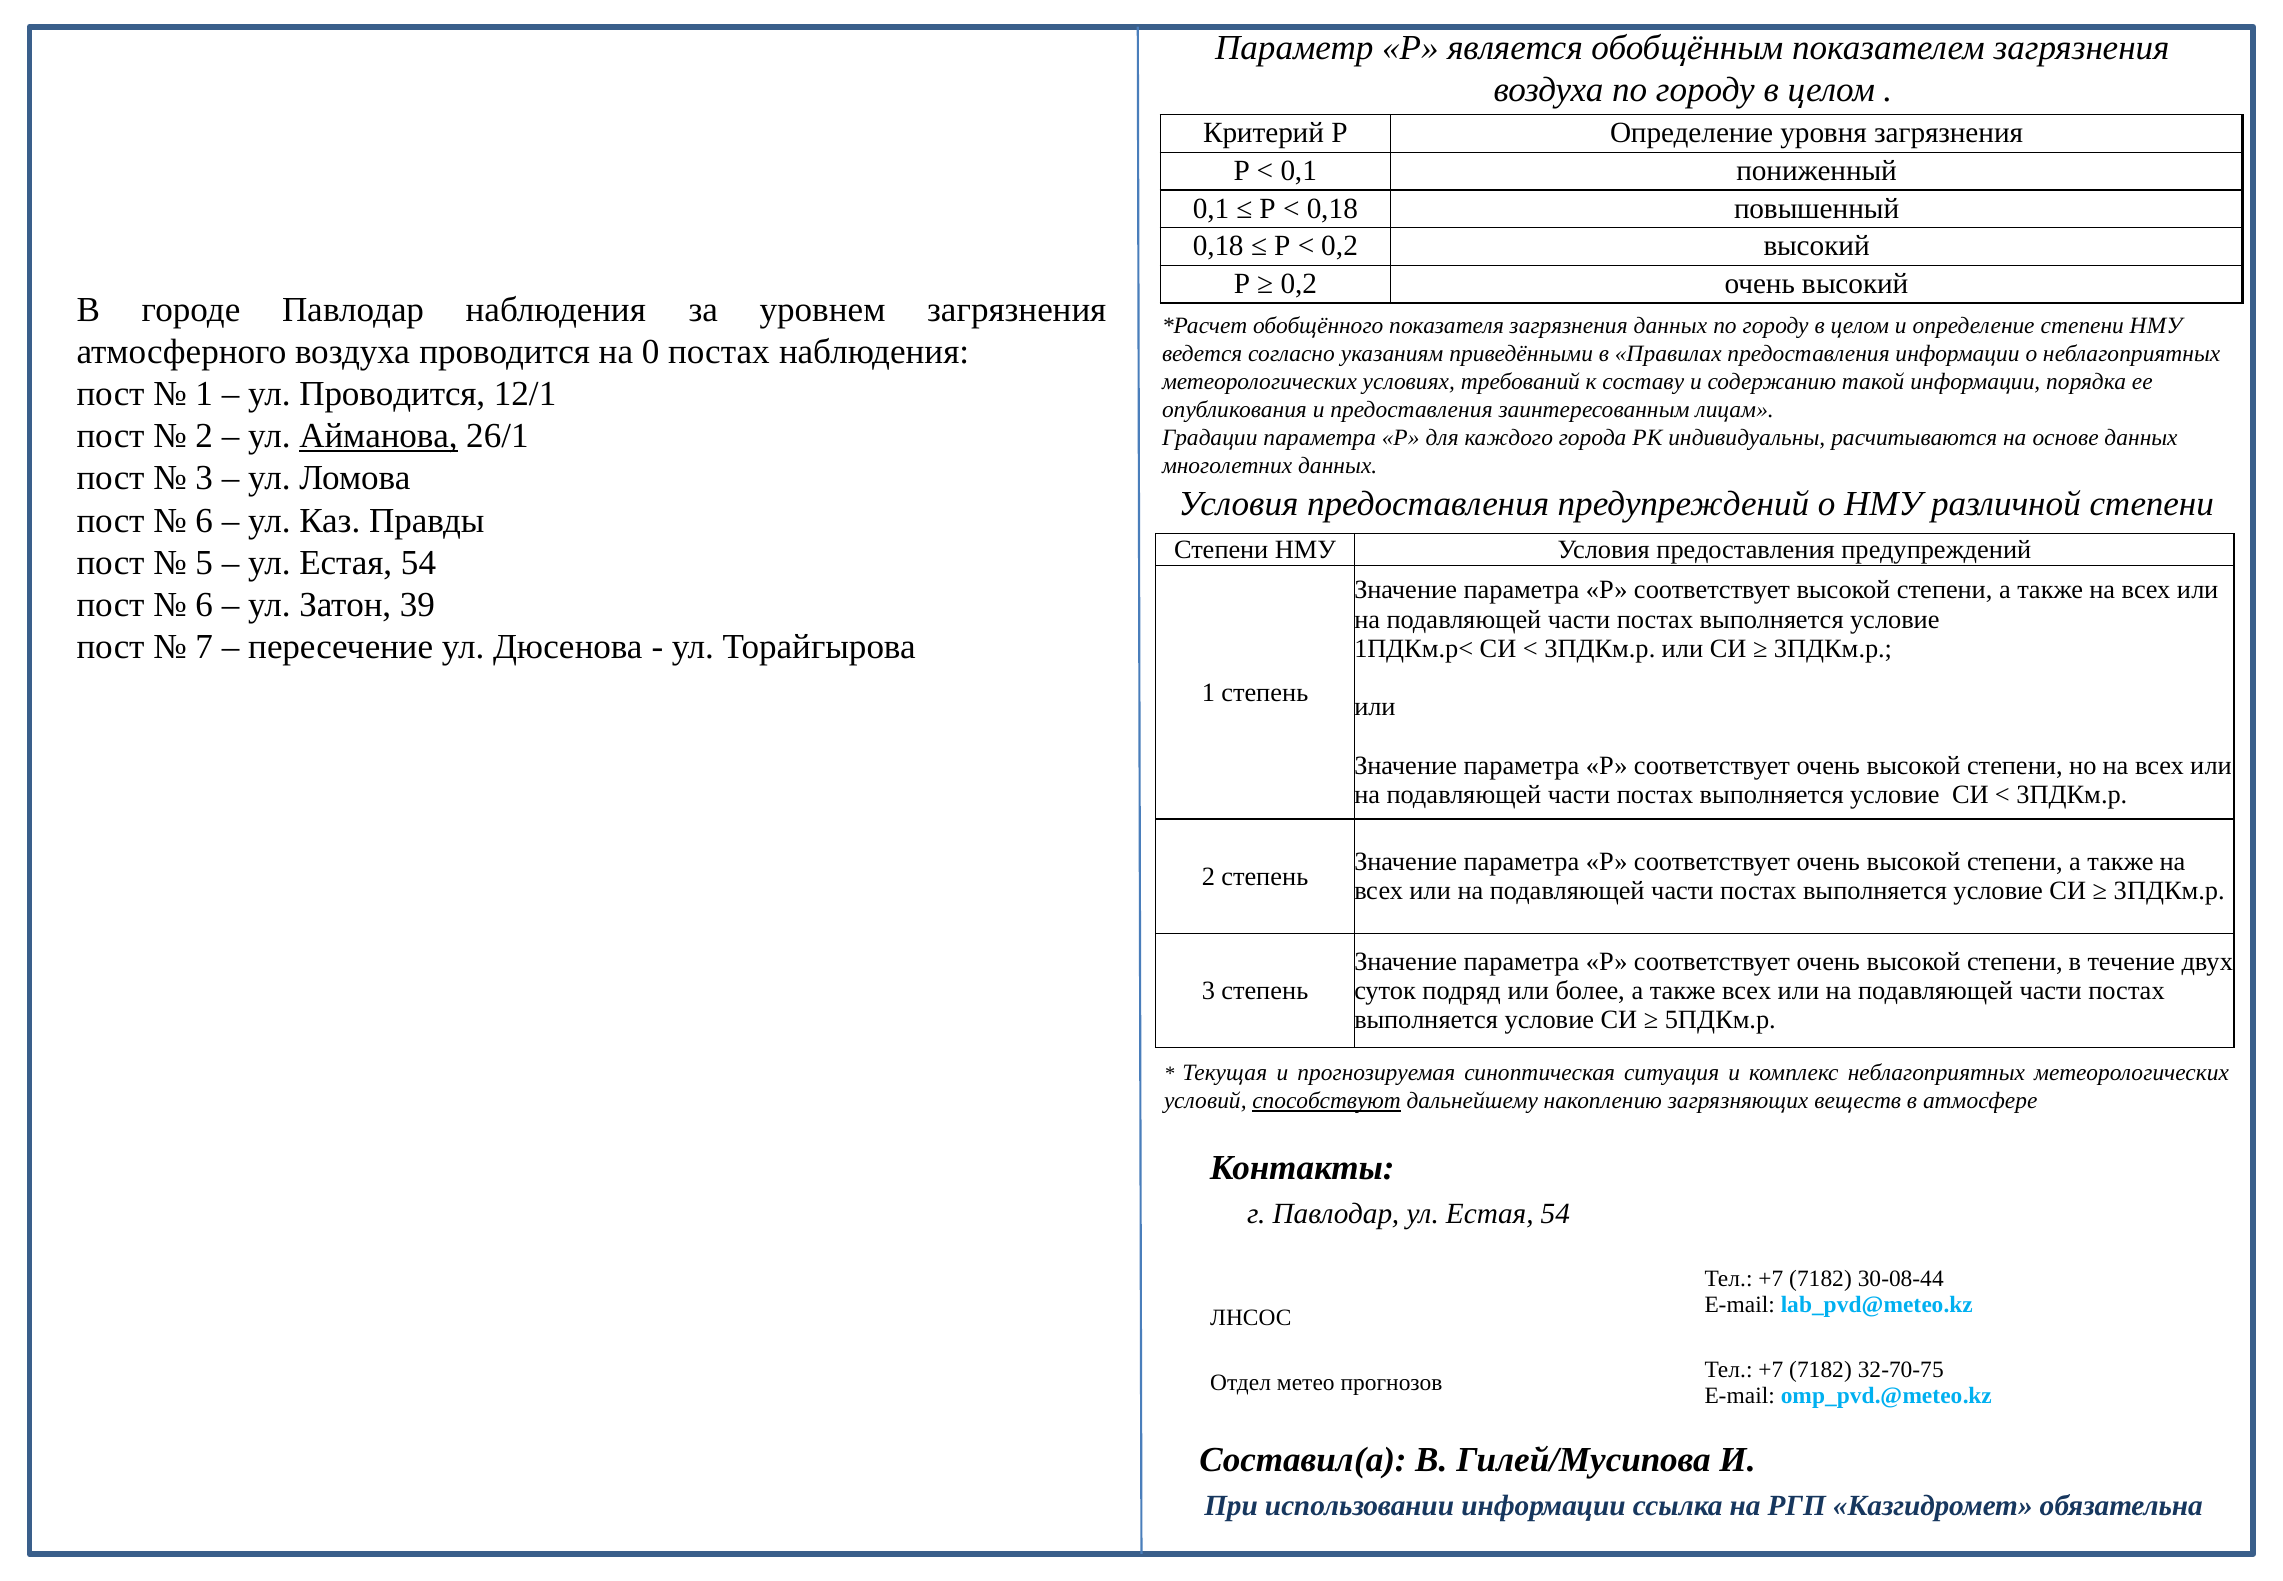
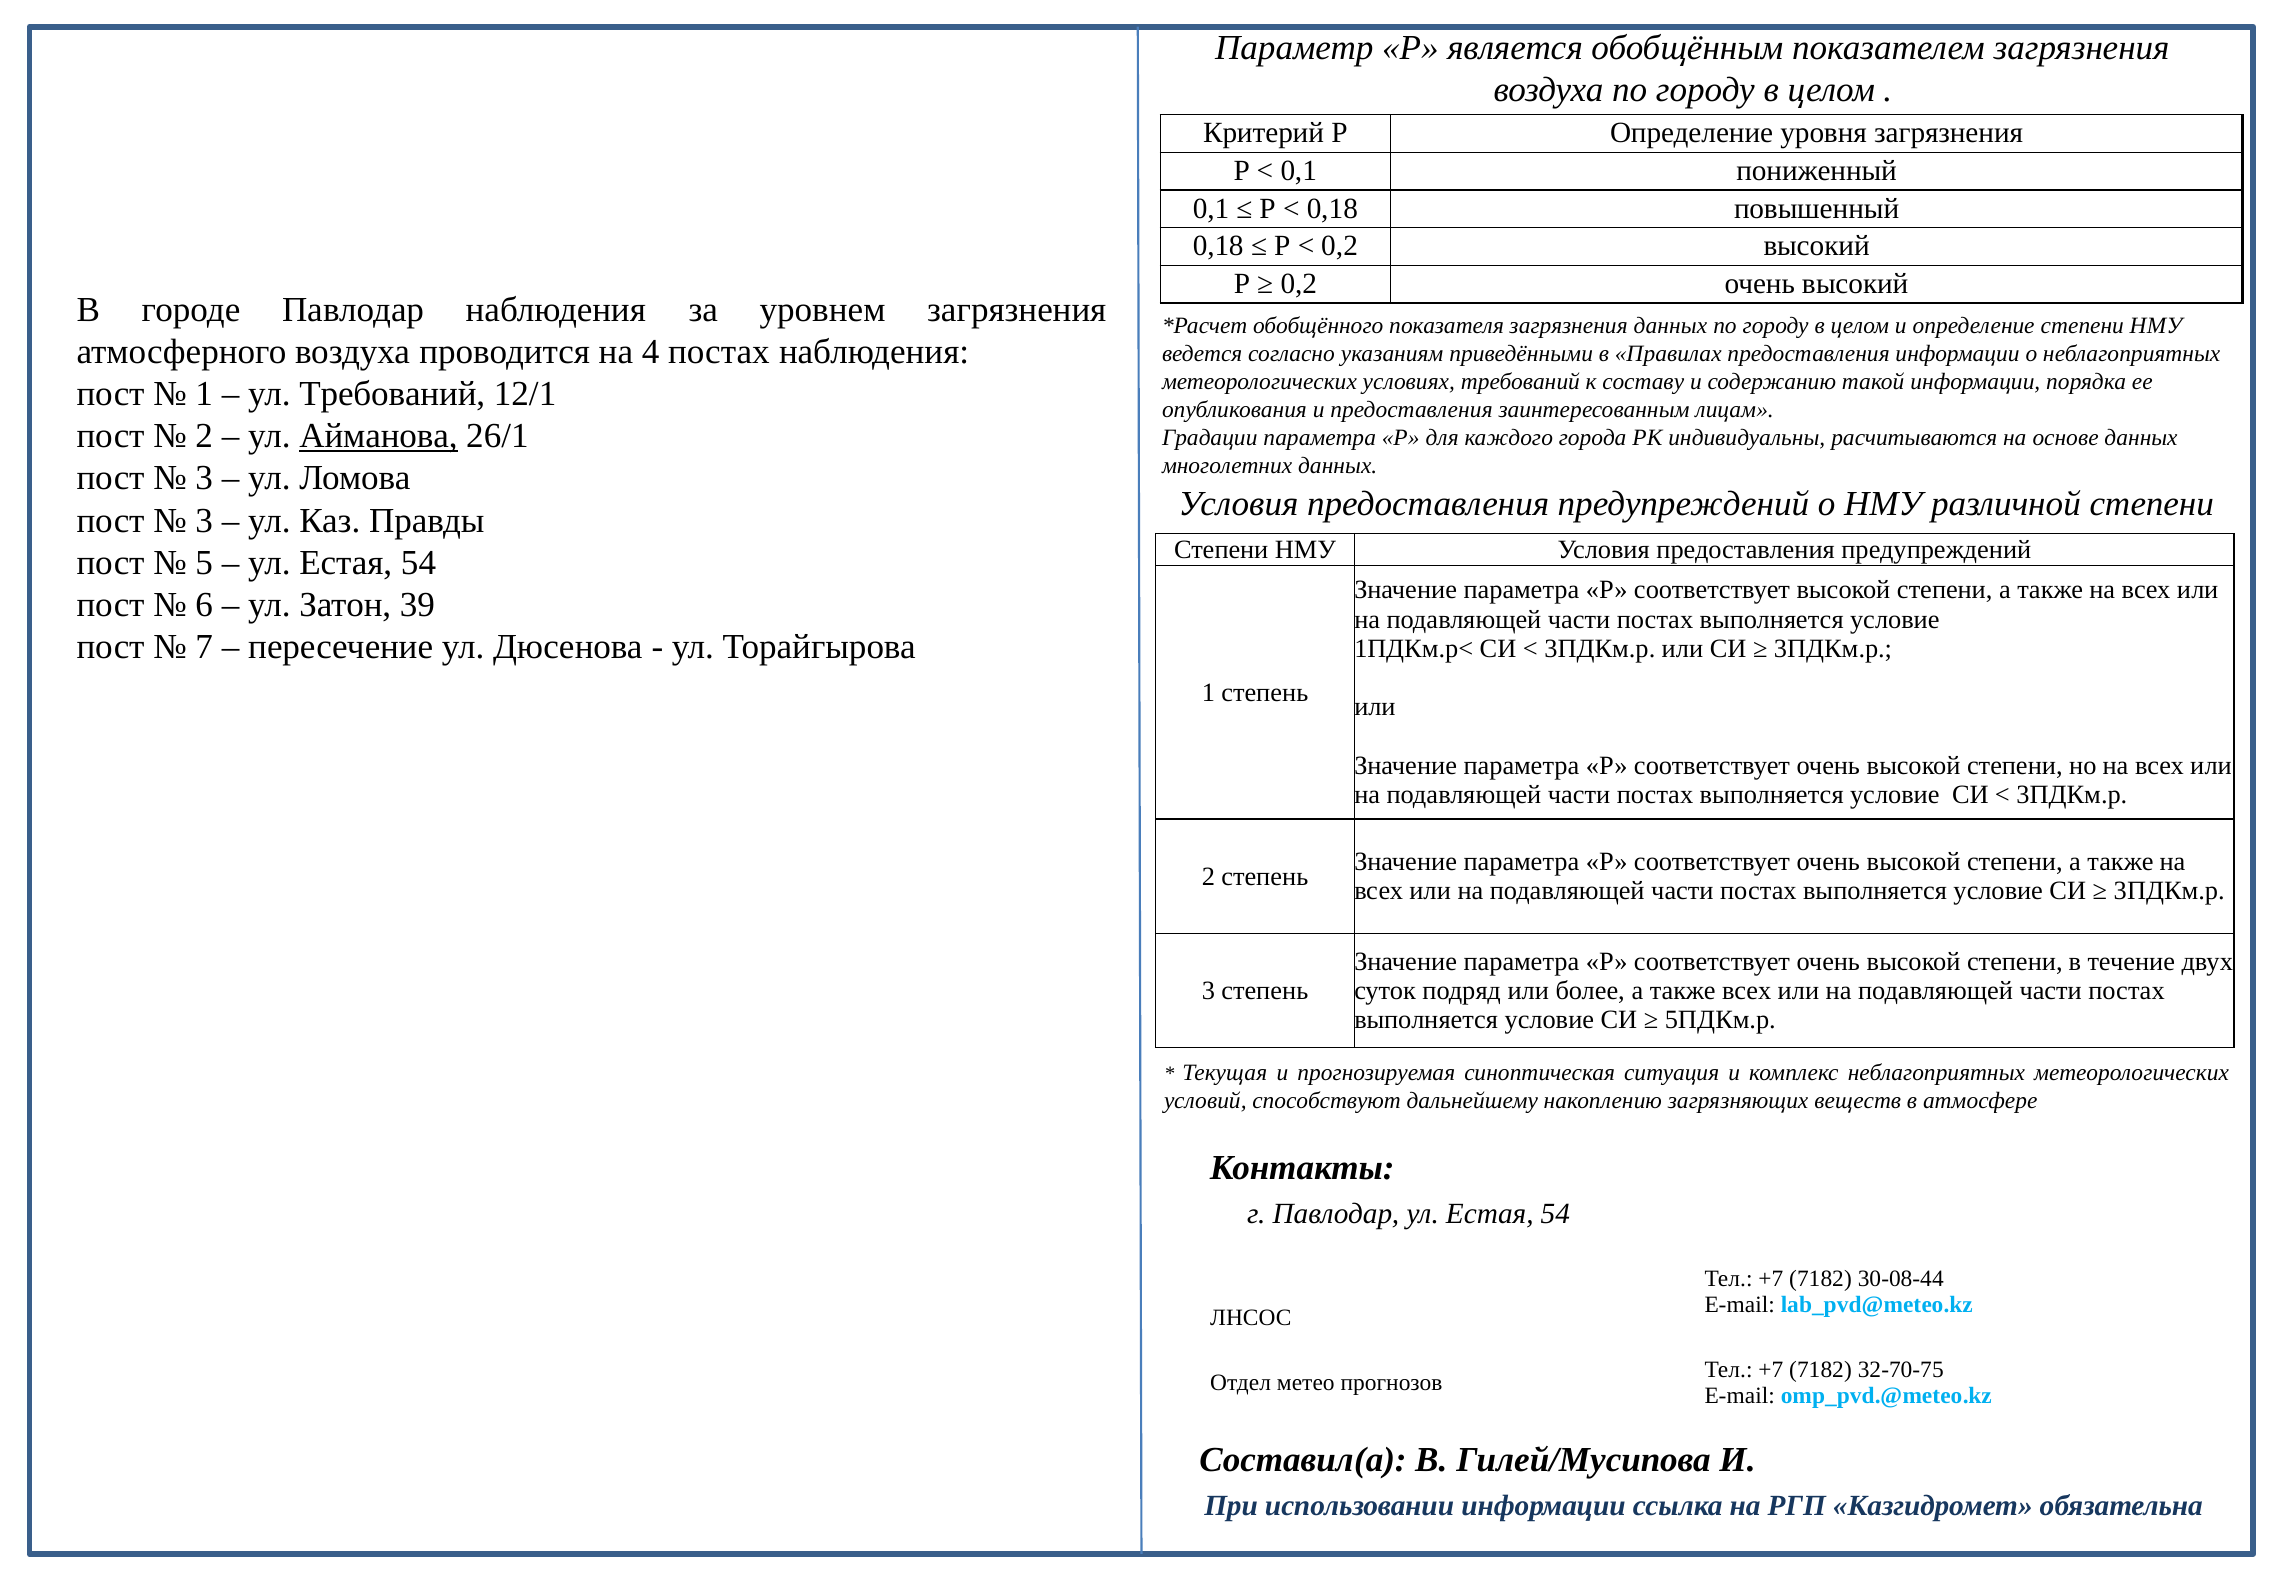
0: 0 -> 4 (651, 352)
ул Проводится: Проводится -> Требований (392, 394)
6: 6 -> 3 (204, 520)
способствуют underline: present -> none (1327, 1101)
